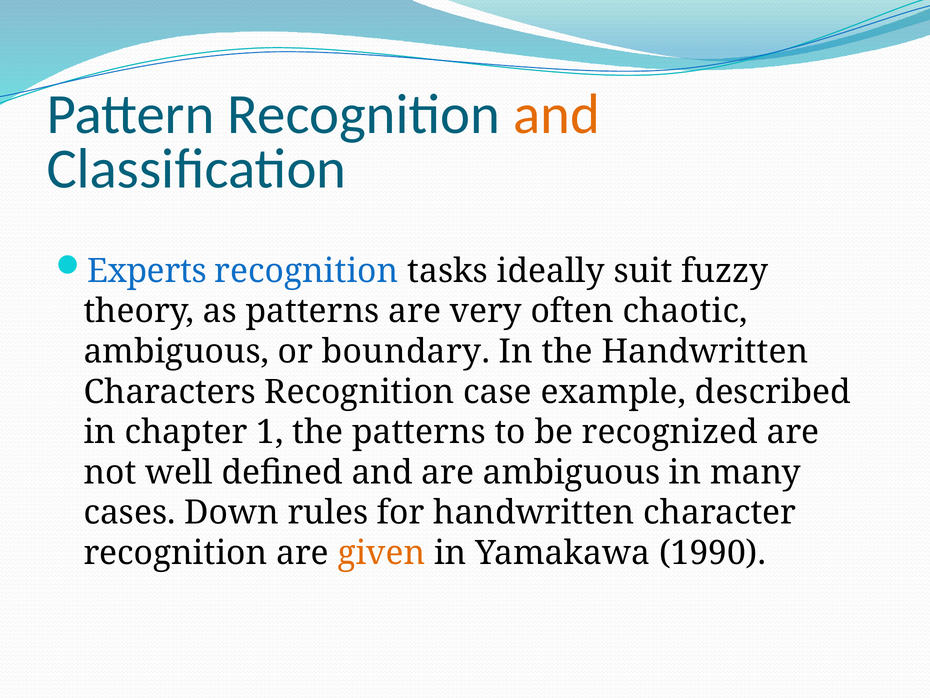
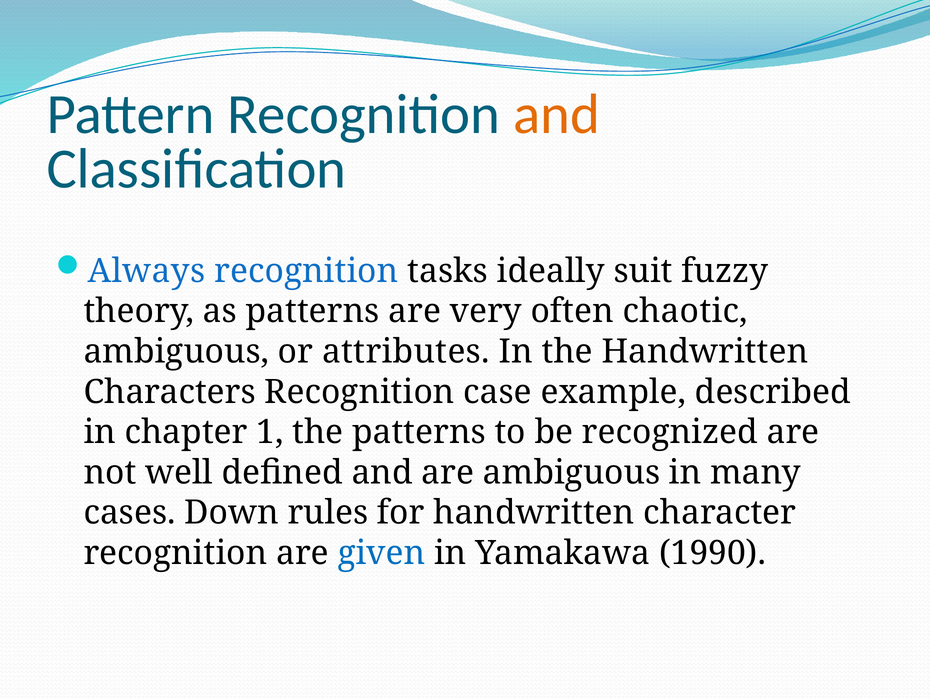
Experts: Experts -> Always (147, 271)
boundary: boundary -> attributes (406, 351)
given colour: orange -> blue (381, 553)
